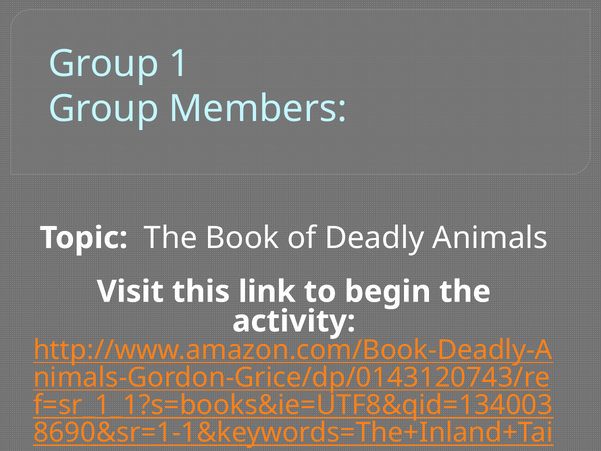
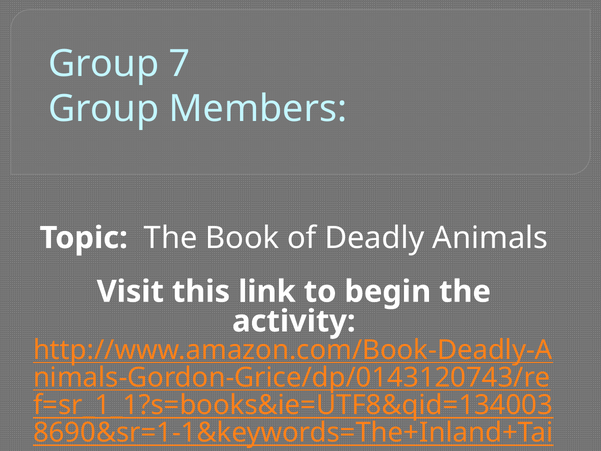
1: 1 -> 7 (180, 64)
